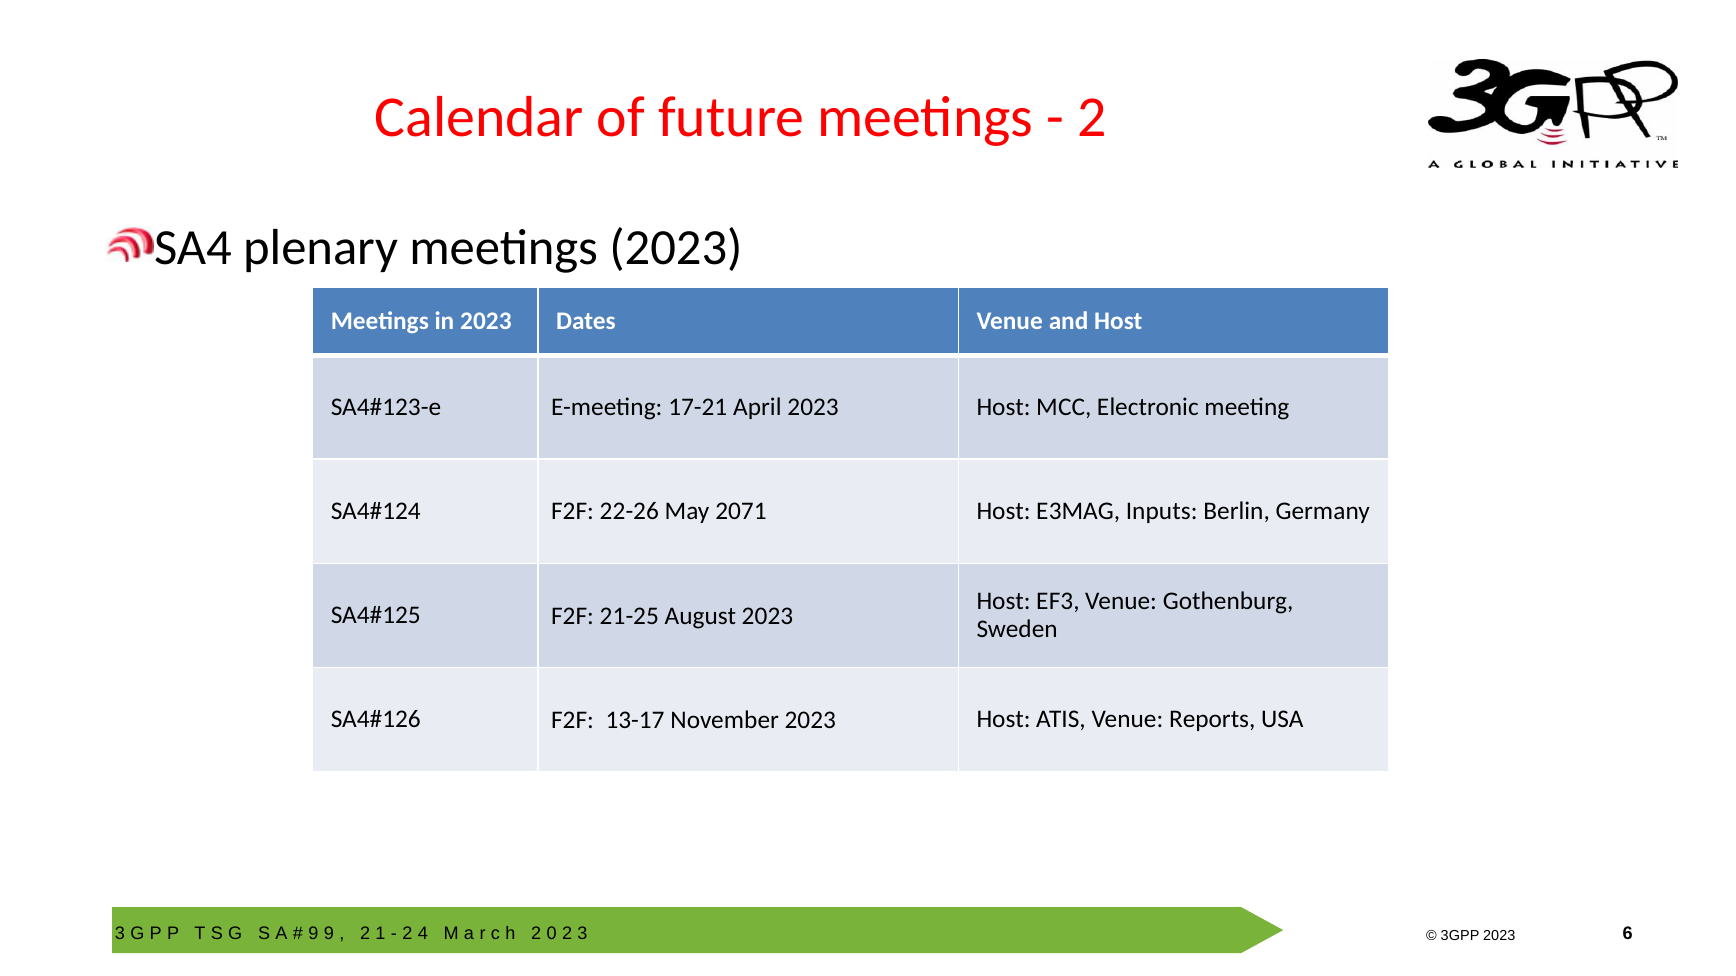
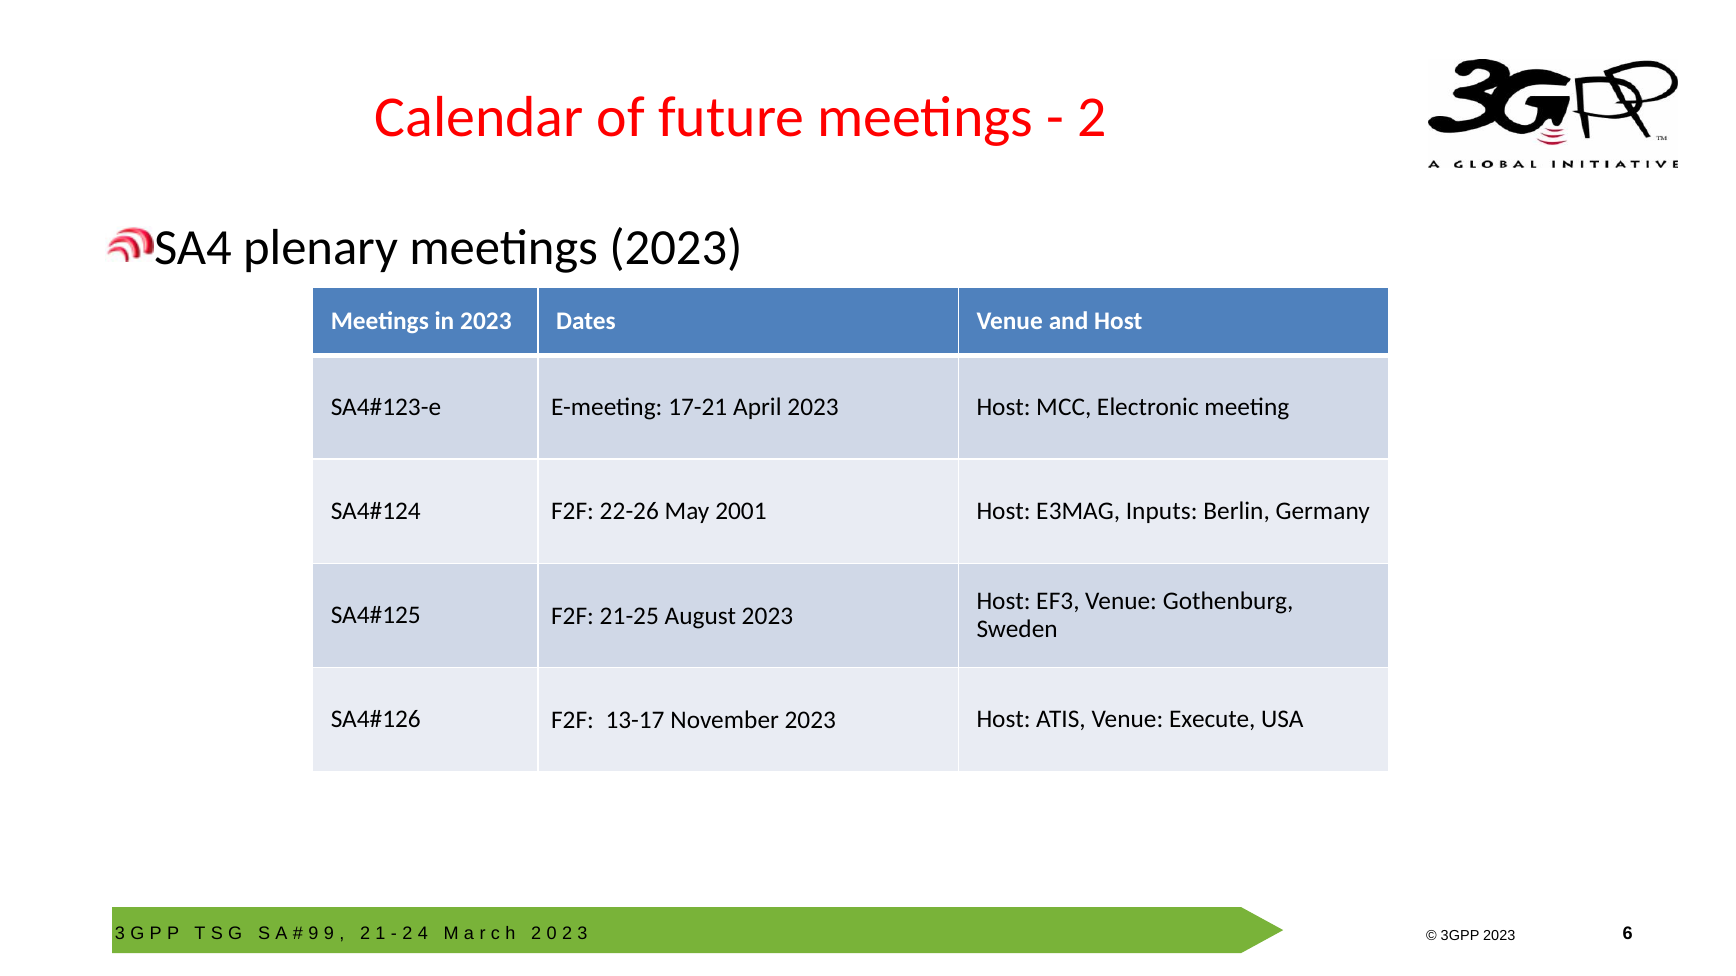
2071: 2071 -> 2001 (741, 512)
Reports: Reports -> Execute (1212, 720)
